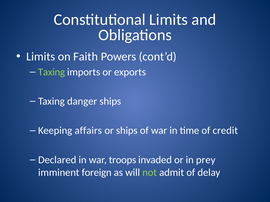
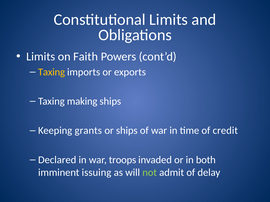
Taxing colour: light green -> yellow (51, 72)
danger: danger -> making (82, 101)
affairs: affairs -> grants (88, 131)
prey: prey -> both (206, 160)
foreign: foreign -> issuing (97, 173)
